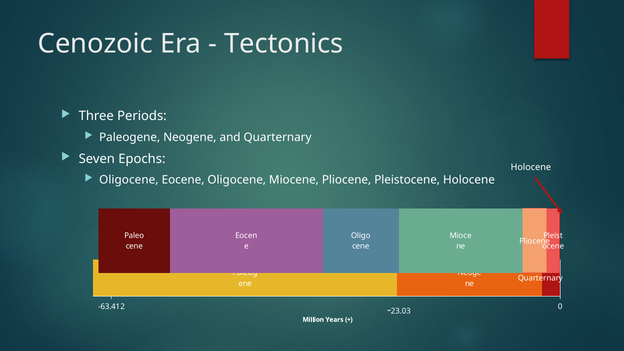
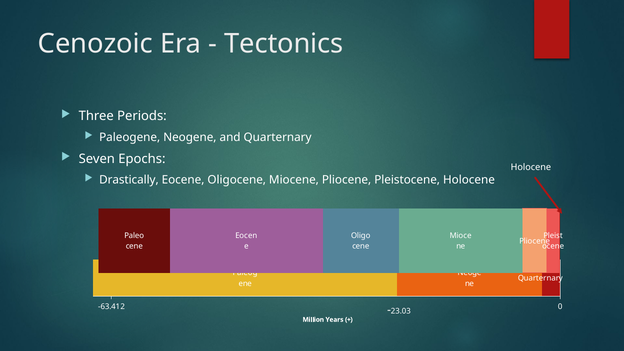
Oligocene: Oligocene -> Drastically (129, 180)
